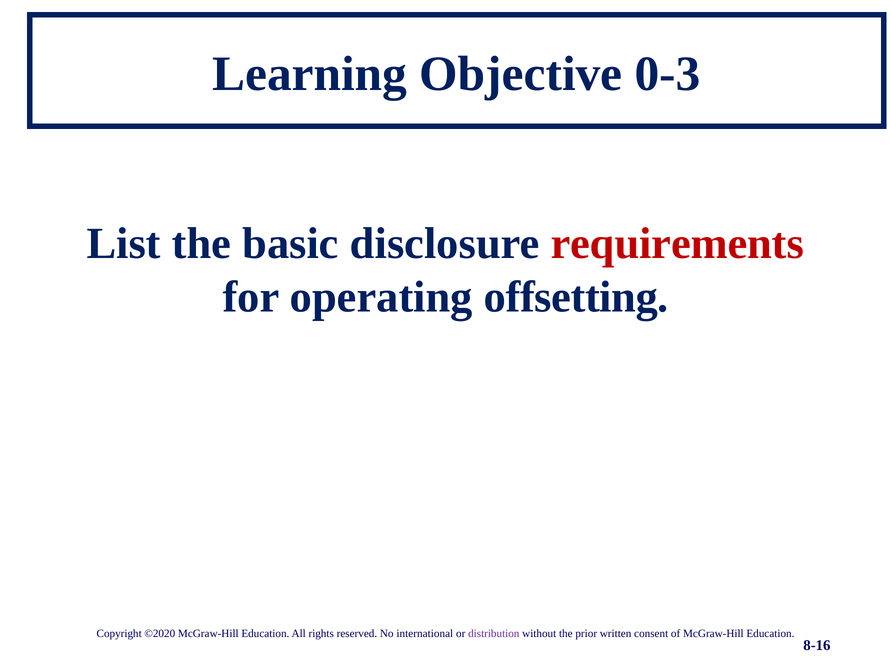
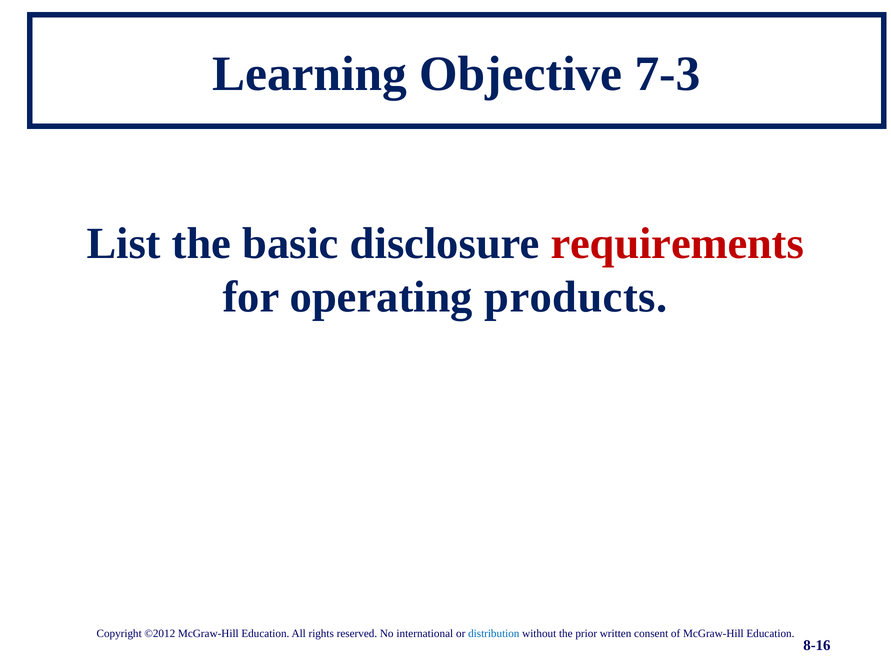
0-3: 0-3 -> 7-3 (668, 74)
offsetting: offsetting -> products (576, 297)
©2020: ©2020 -> ©2012 (160, 634)
distribution colour: purple -> blue (494, 634)
